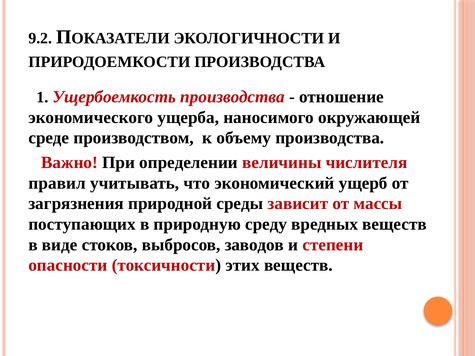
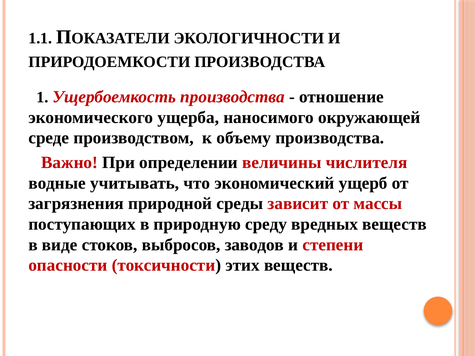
9.2: 9.2 -> 1.1 (40, 38)
правил: правил -> водные (57, 183)
